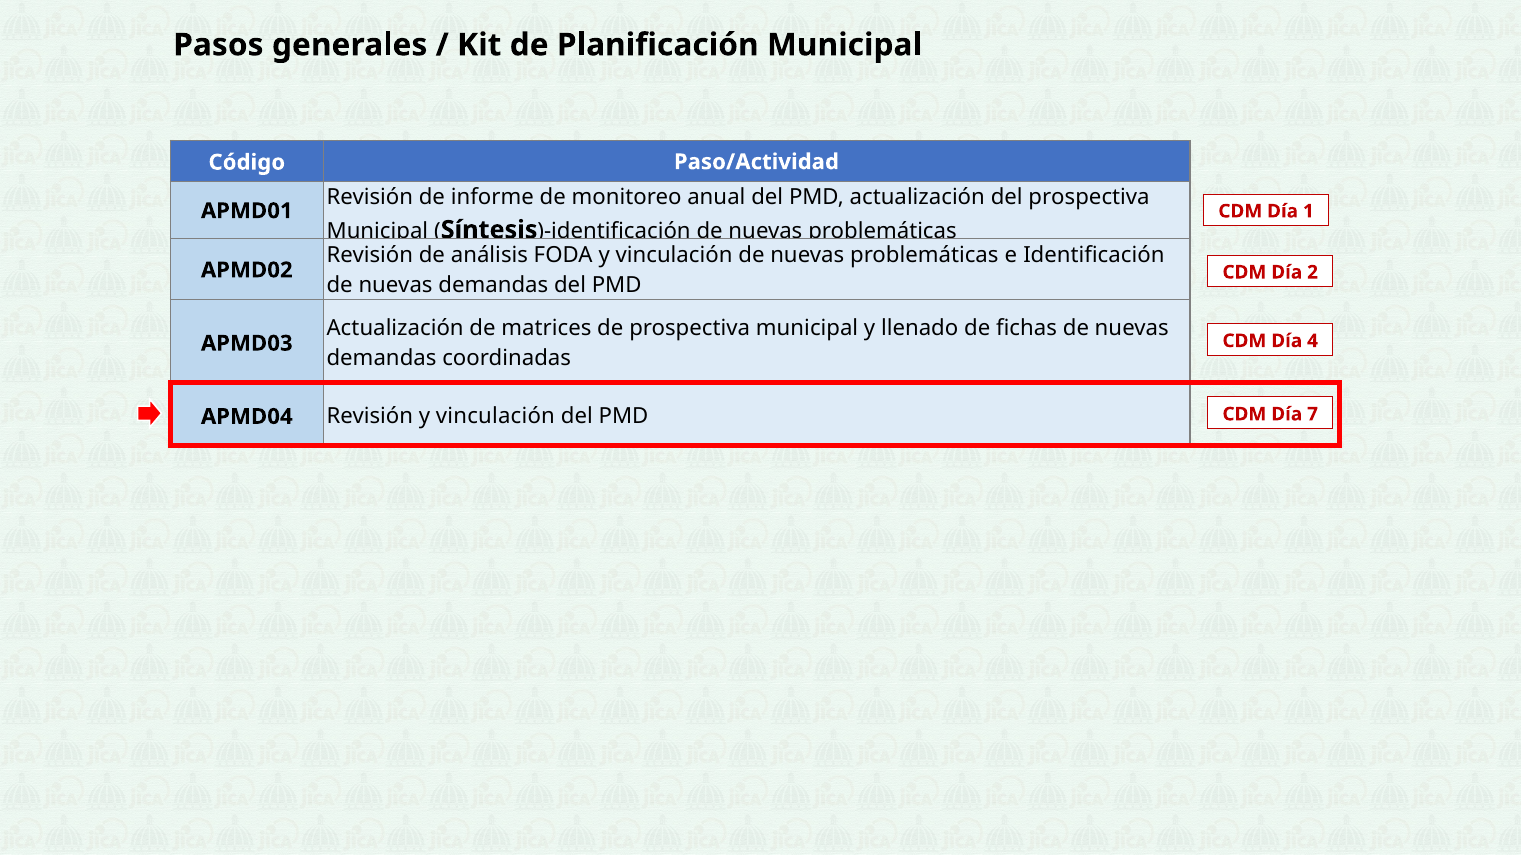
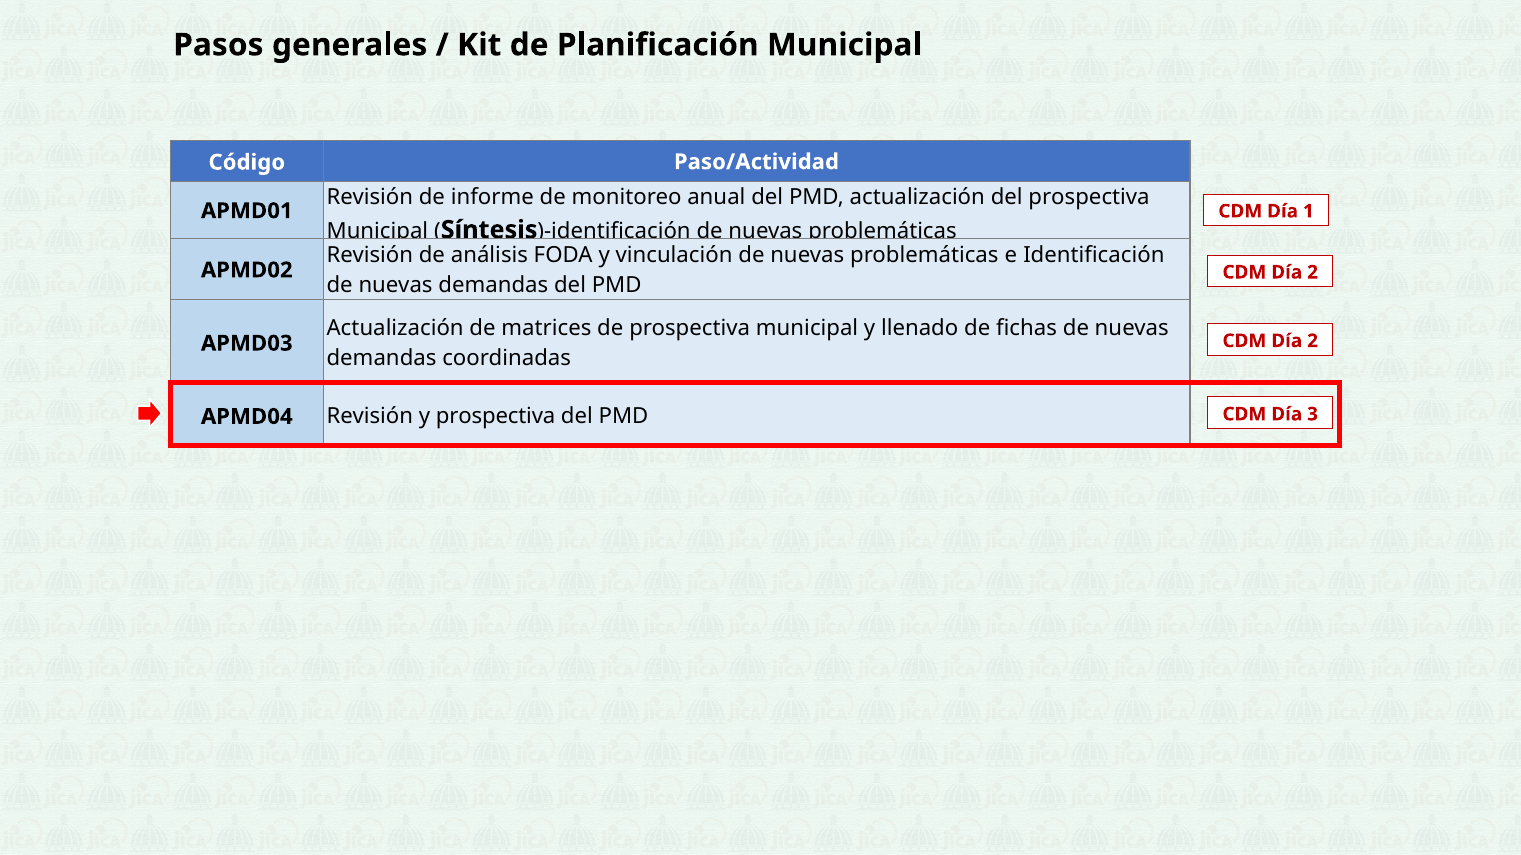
4: 4 -> 2 (1313, 341)
7: 7 -> 3 (1313, 414)
Revisión y vinculación: vinculación -> prospectiva (496, 417)
